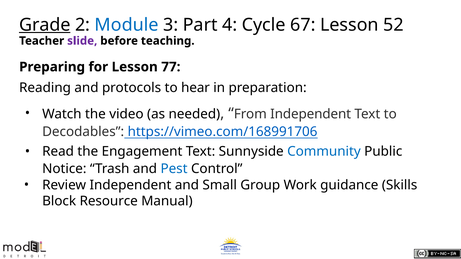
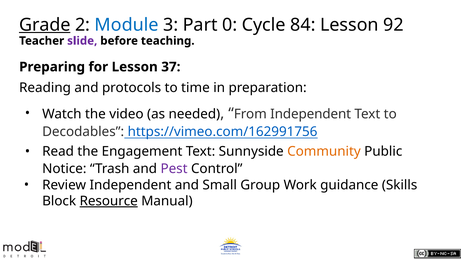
4: 4 -> 0 (230, 25)
67: 67 -> 84 (303, 25)
52: 52 -> 92 (394, 25)
77: 77 -> 37 (171, 67)
hear: hear -> time (195, 88)
https://vimeo.com/168991706: https://vimeo.com/168991706 -> https://vimeo.com/162991756 (223, 132)
Community colour: blue -> orange (324, 152)
Pest colour: blue -> purple (174, 169)
Resource underline: none -> present (109, 201)
